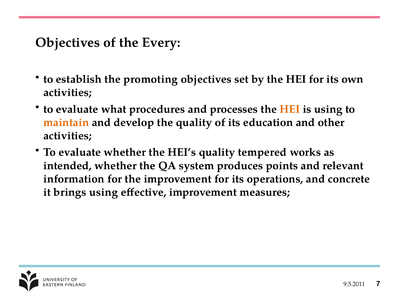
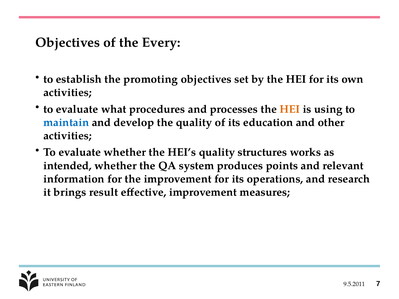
maintain colour: orange -> blue (66, 122)
tempered: tempered -> structures (262, 152)
concrete: concrete -> research (349, 179)
brings using: using -> result (104, 192)
